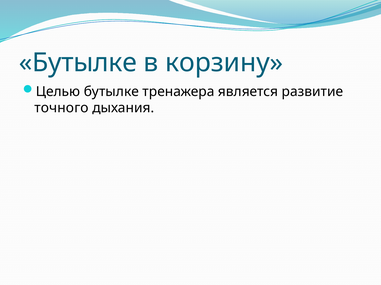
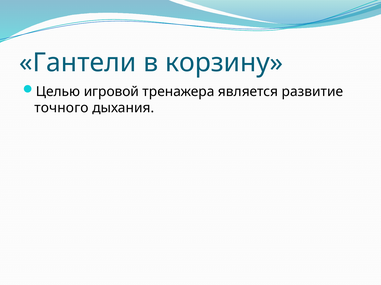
Бутылке: Бутылке -> Гантели (78, 63)
Целью бутылке: бутылке -> игровой (111, 92)
